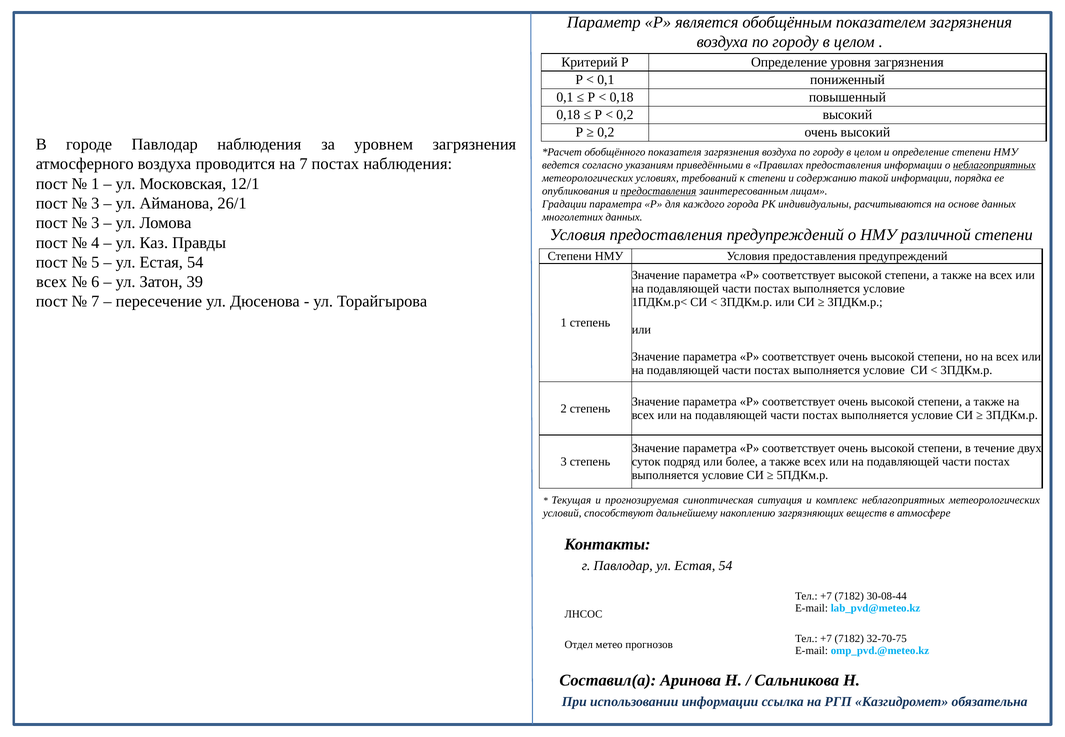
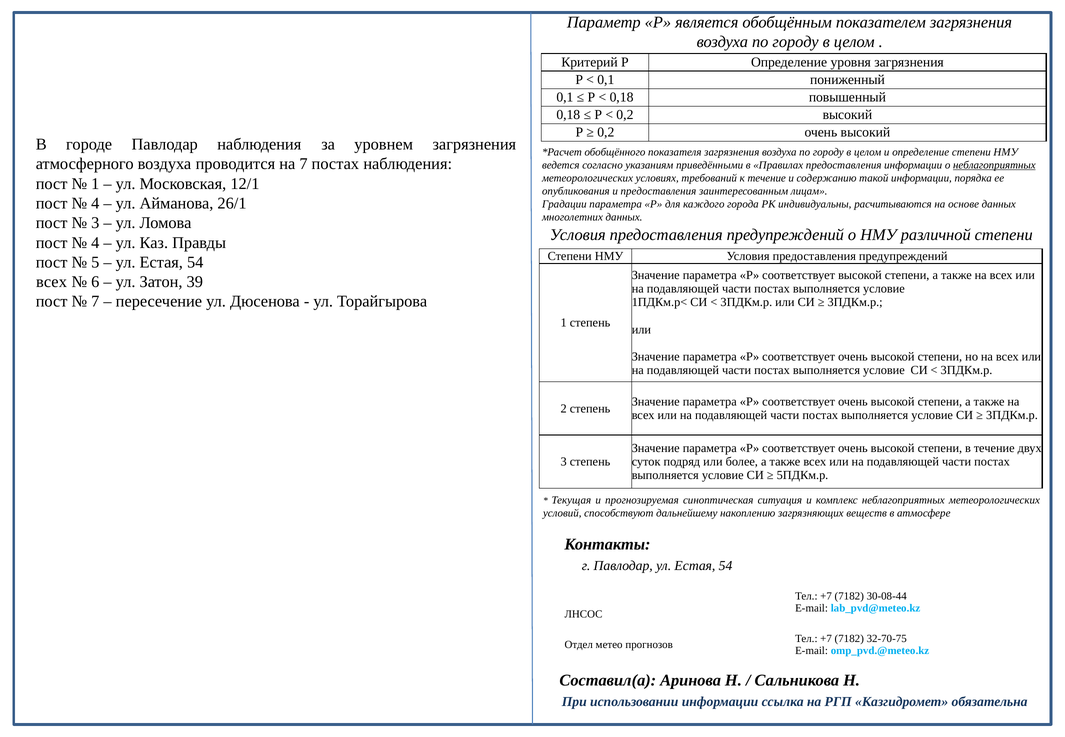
к степени: степени -> течение (767, 178)
предоставления underline: present -> none (658, 191)
3: 3 -> 4 (95, 203)
